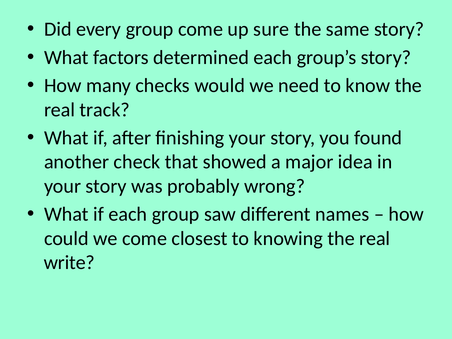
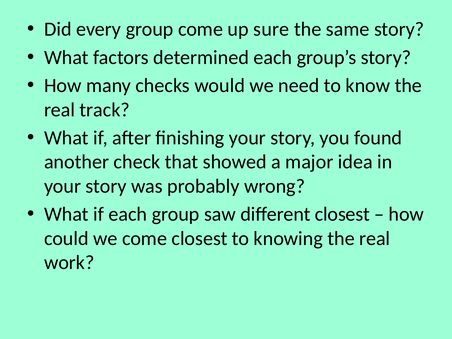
different names: names -> closest (342, 214)
write: write -> work (69, 263)
